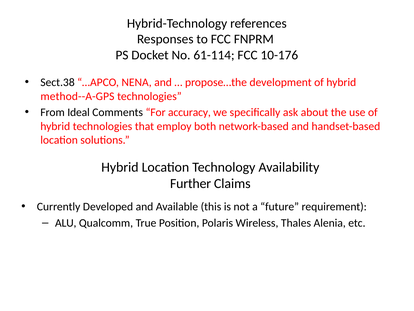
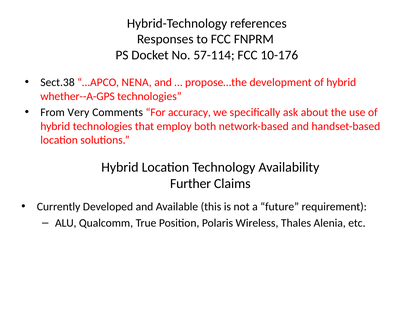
61-114: 61-114 -> 57-114 (214, 55)
method--A-GPS: method--A-GPS -> whether--A-GPS (78, 96)
Ideal: Ideal -> Very (78, 112)
